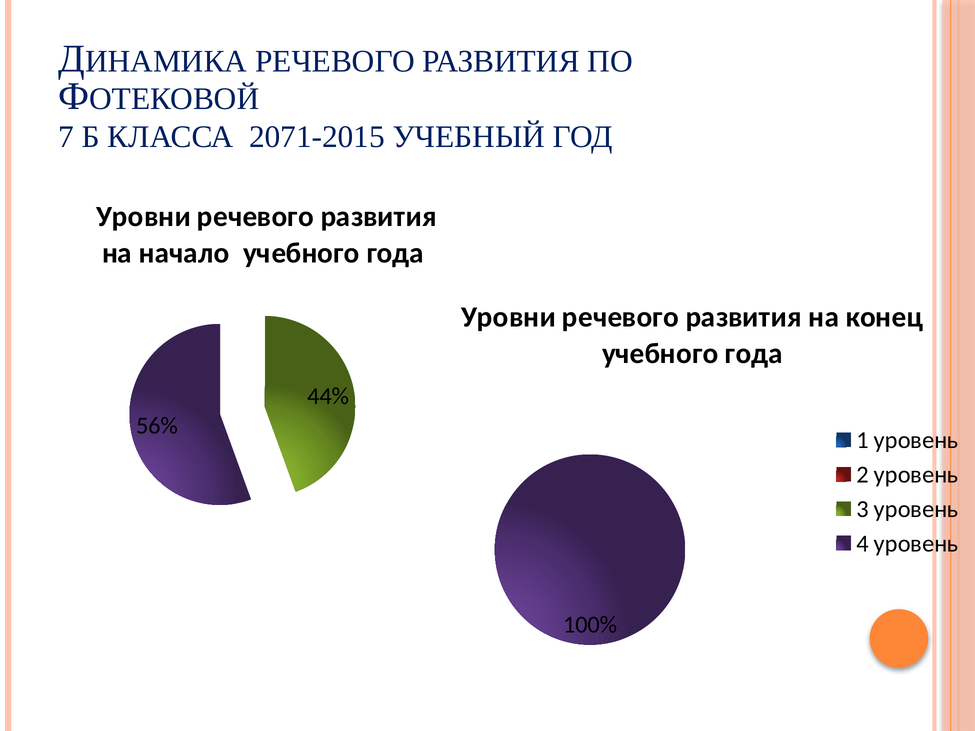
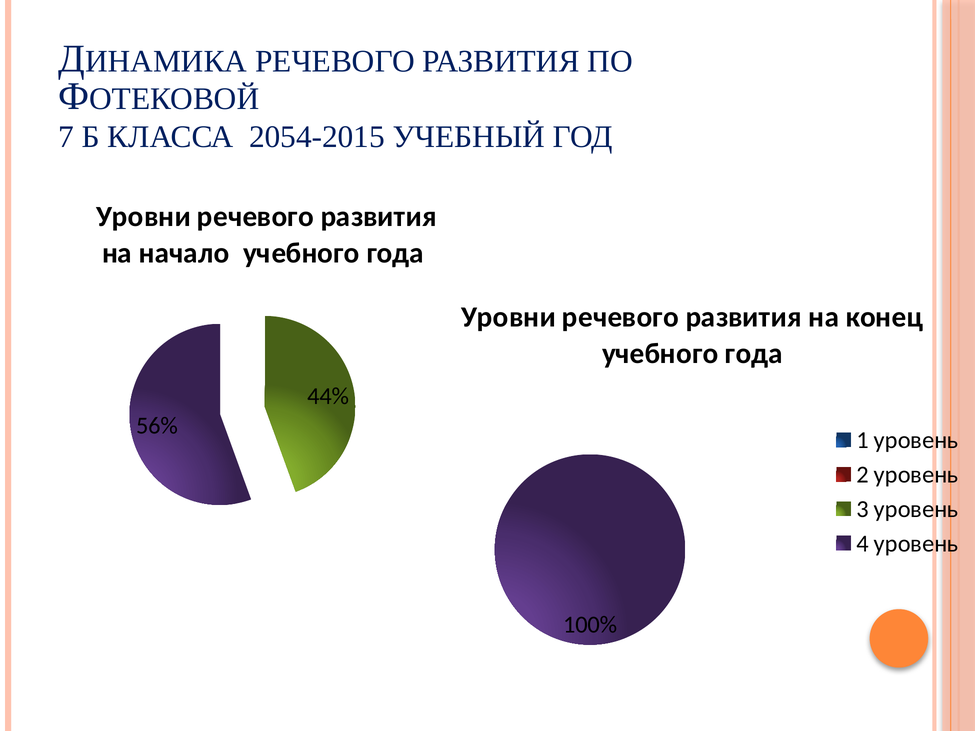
2071-2015: 2071-2015 -> 2054-2015 (317, 137)
